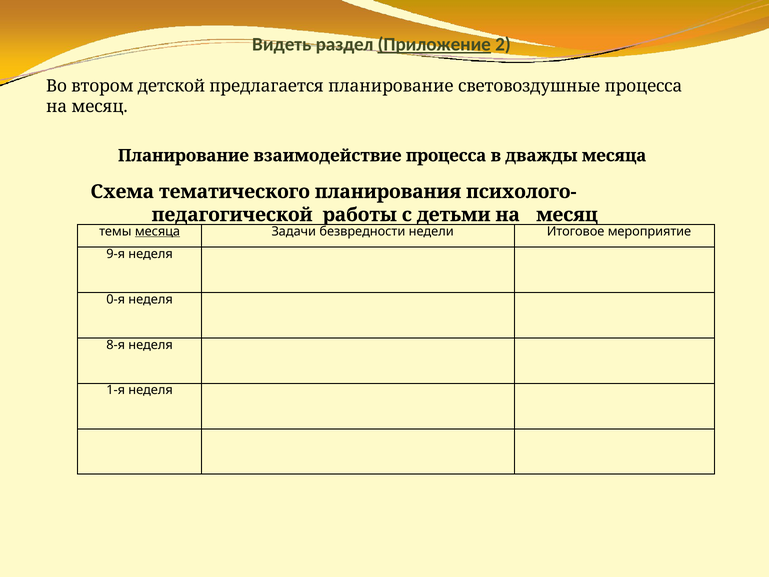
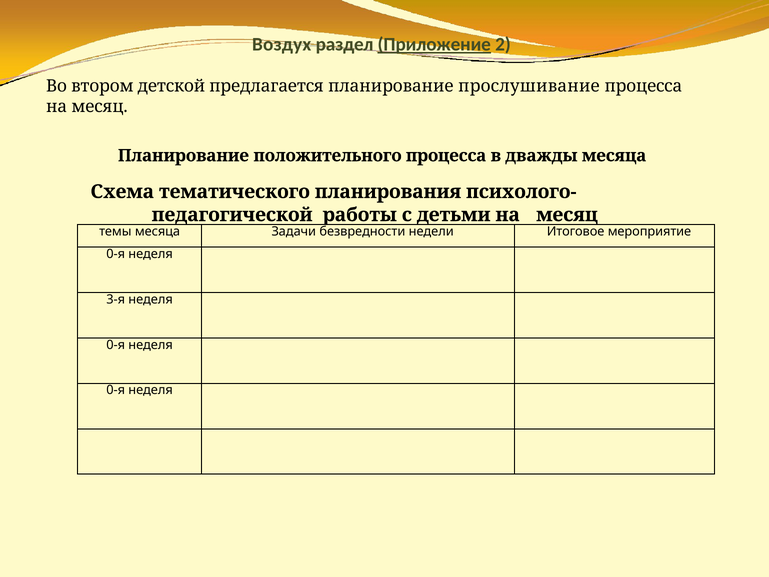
Видеть: Видеть -> Воздух (282, 45)
световоздушные: световоздушные -> прослушивание (529, 86)
взаимодействие: взаимодействие -> положительного (328, 156)
месяца underline: present -> none (158, 231)
9-я: 9-я -> 0-я (116, 254)
0-я: 0-я -> 3-я (116, 299)
8-я: 8-я -> 0-я (116, 345)
1-я: 1-я -> 0-я (116, 390)
